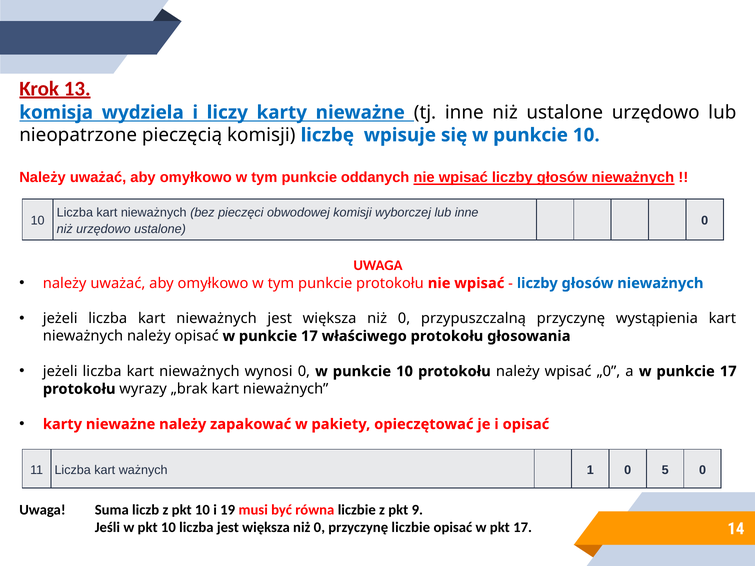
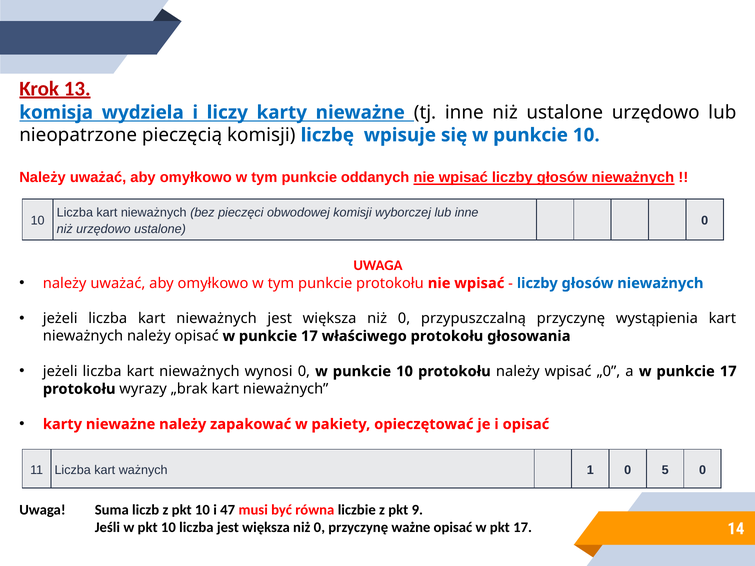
19: 19 -> 47 (228, 510)
przyczynę liczbie: liczbie -> ważne (411, 528)
